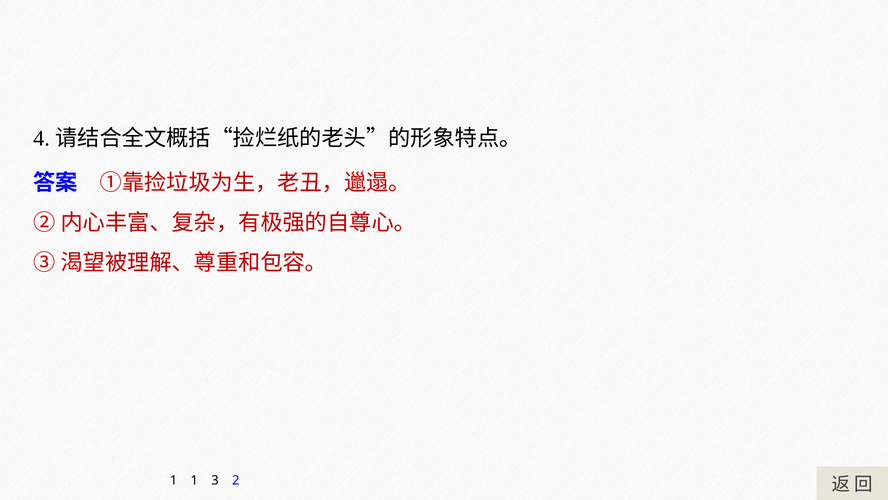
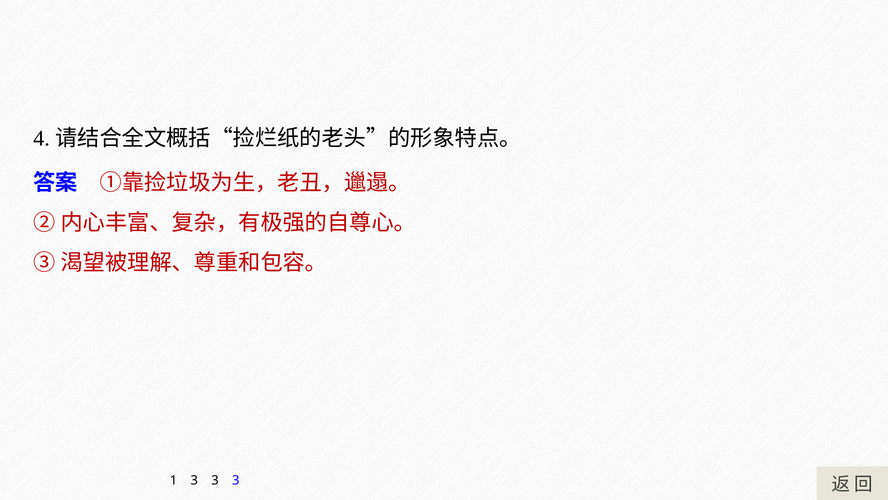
1 1: 1 -> 3 (194, 480)
2: 2 -> 3 (236, 480)
